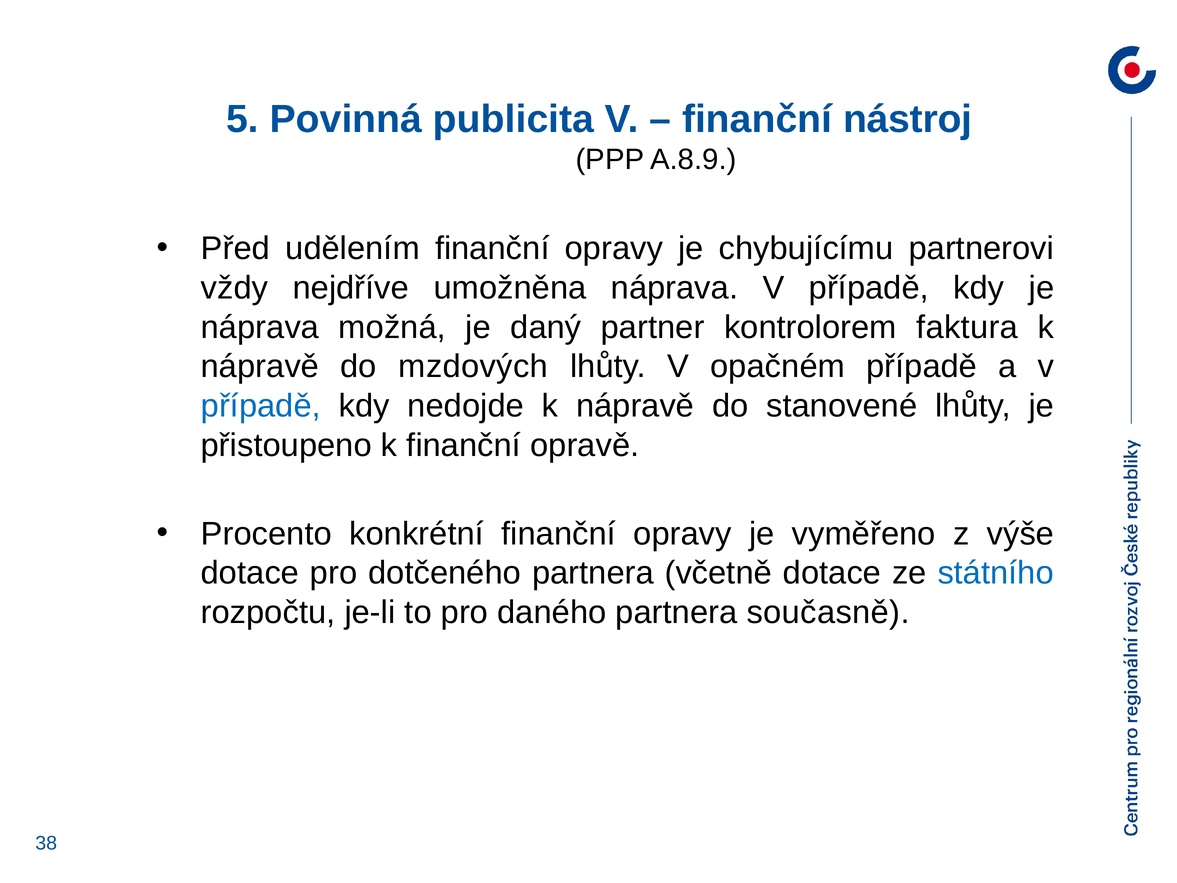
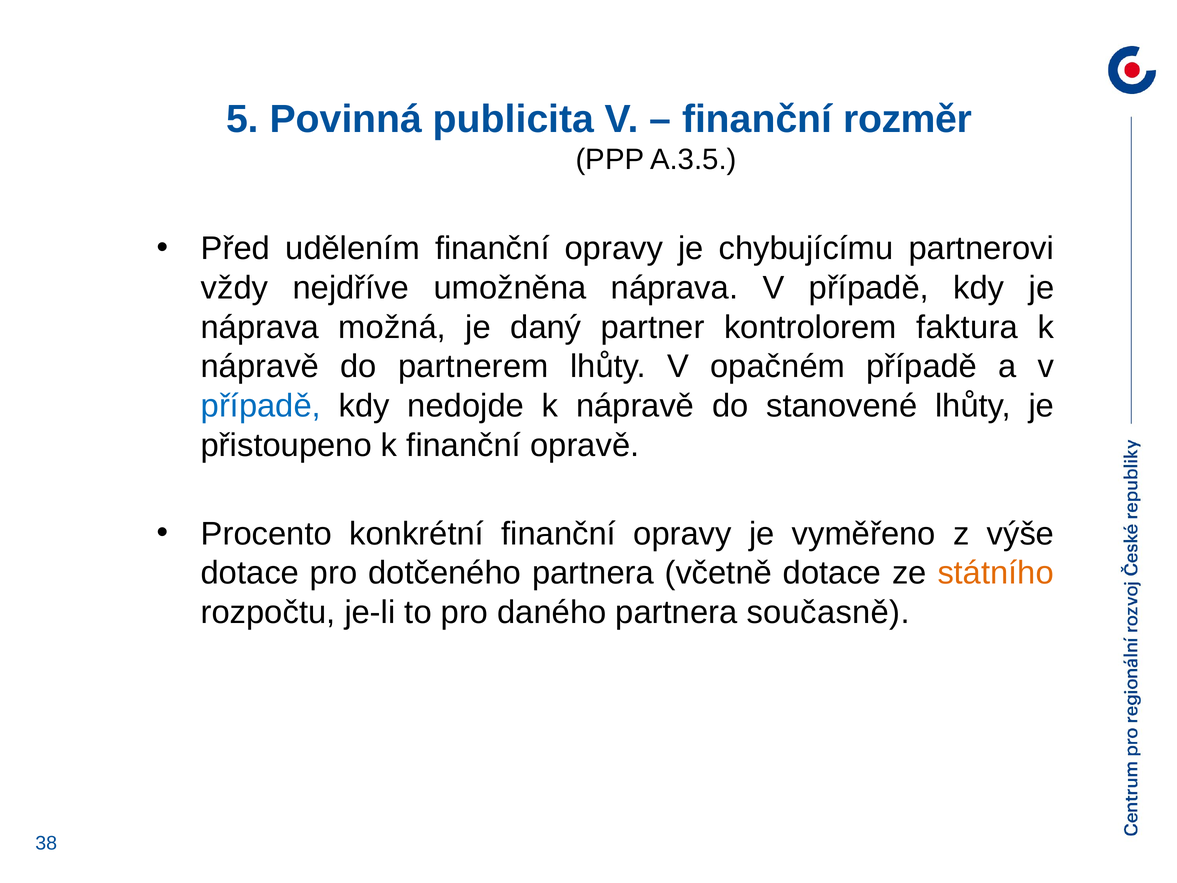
nástroj: nástroj -> rozměr (908, 119)
A.8.9: A.8.9 -> A.3.5 (693, 160)
mzdových: mzdových -> partnerem (473, 366)
státního colour: blue -> orange (996, 573)
